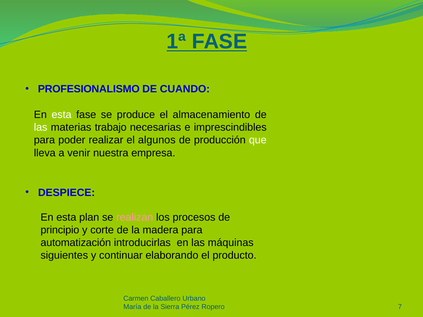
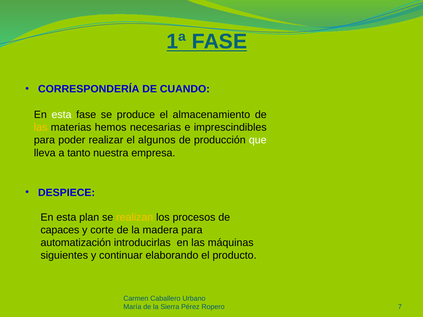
PROFESIONALISMO: PROFESIONALISMO -> CORRESPONDERÍA (89, 89)
las colour: white -> yellow (41, 128)
trabajo: trabajo -> hemos (111, 128)
venir: venir -> tanto (79, 153)
realizan colour: pink -> yellow (135, 217)
principio: principio -> capaces (60, 230)
